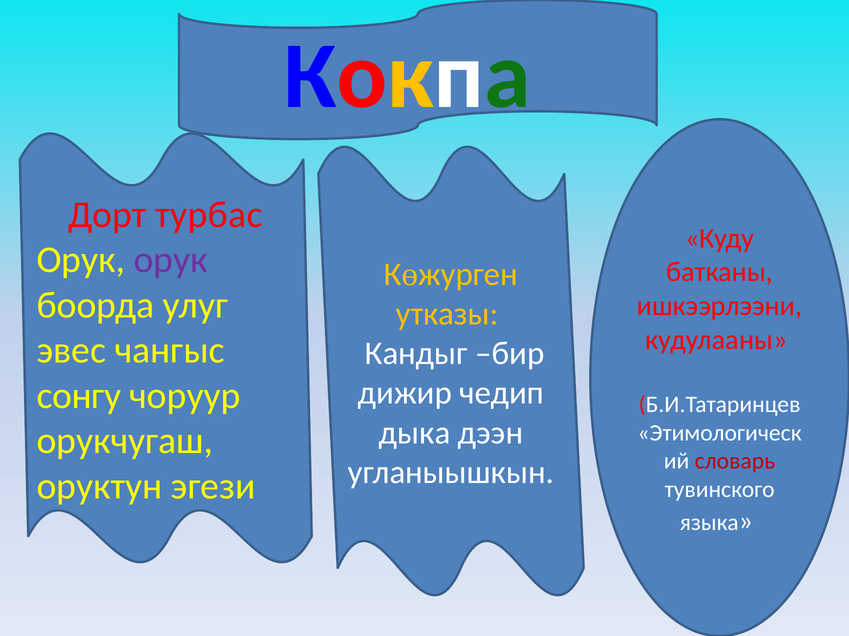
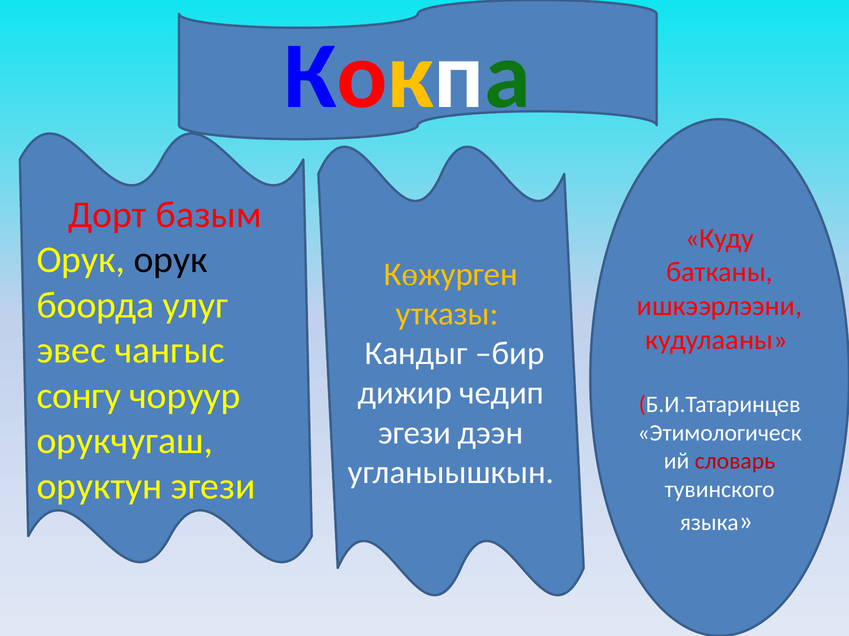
турбас: турбас -> базым (209, 215)
орук colour: purple -> black (171, 260)
дыка: дыка -> эгези (415, 433)
